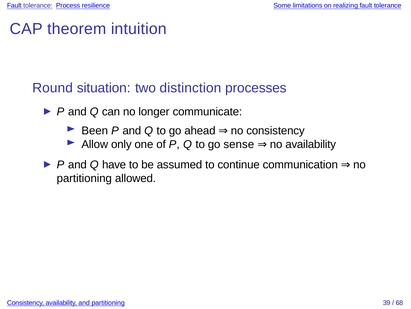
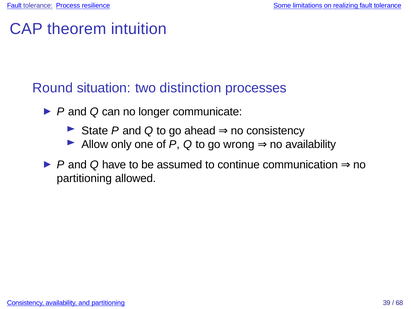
Been: Been -> State (95, 131)
sense: sense -> wrong (239, 144)
